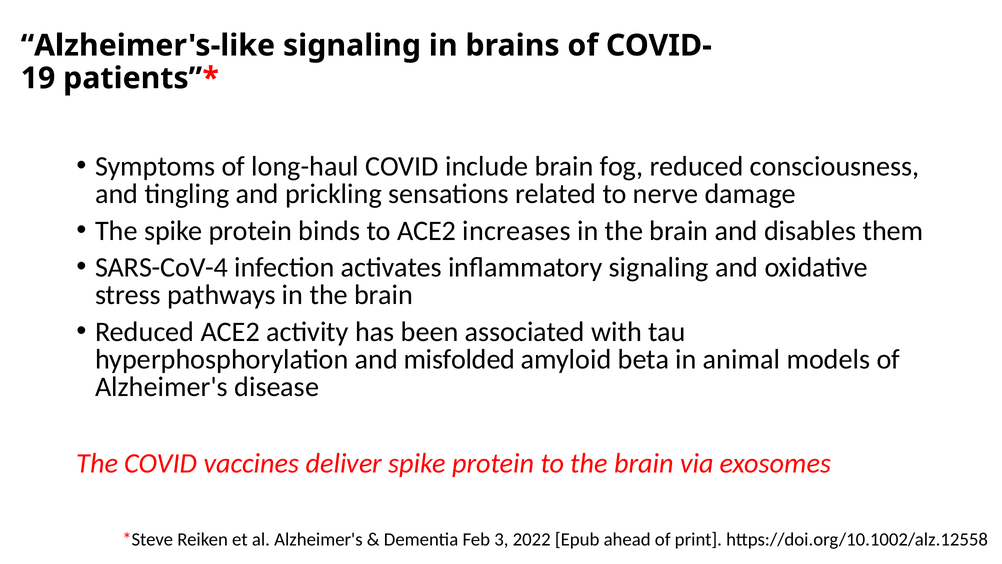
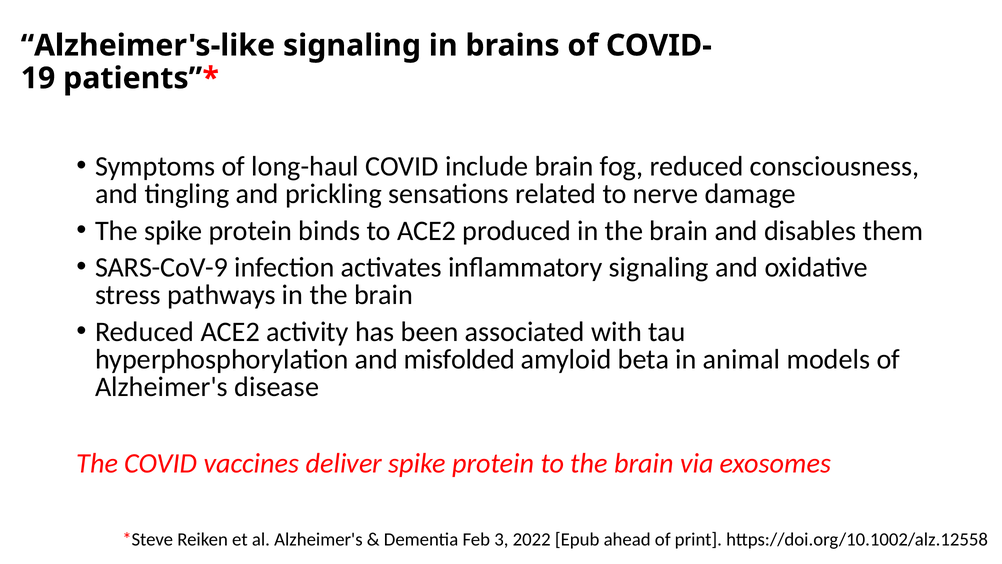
increases: increases -> produced (517, 231)
SARS-CoV-4: SARS-CoV-4 -> SARS-CoV-9 (162, 267)
